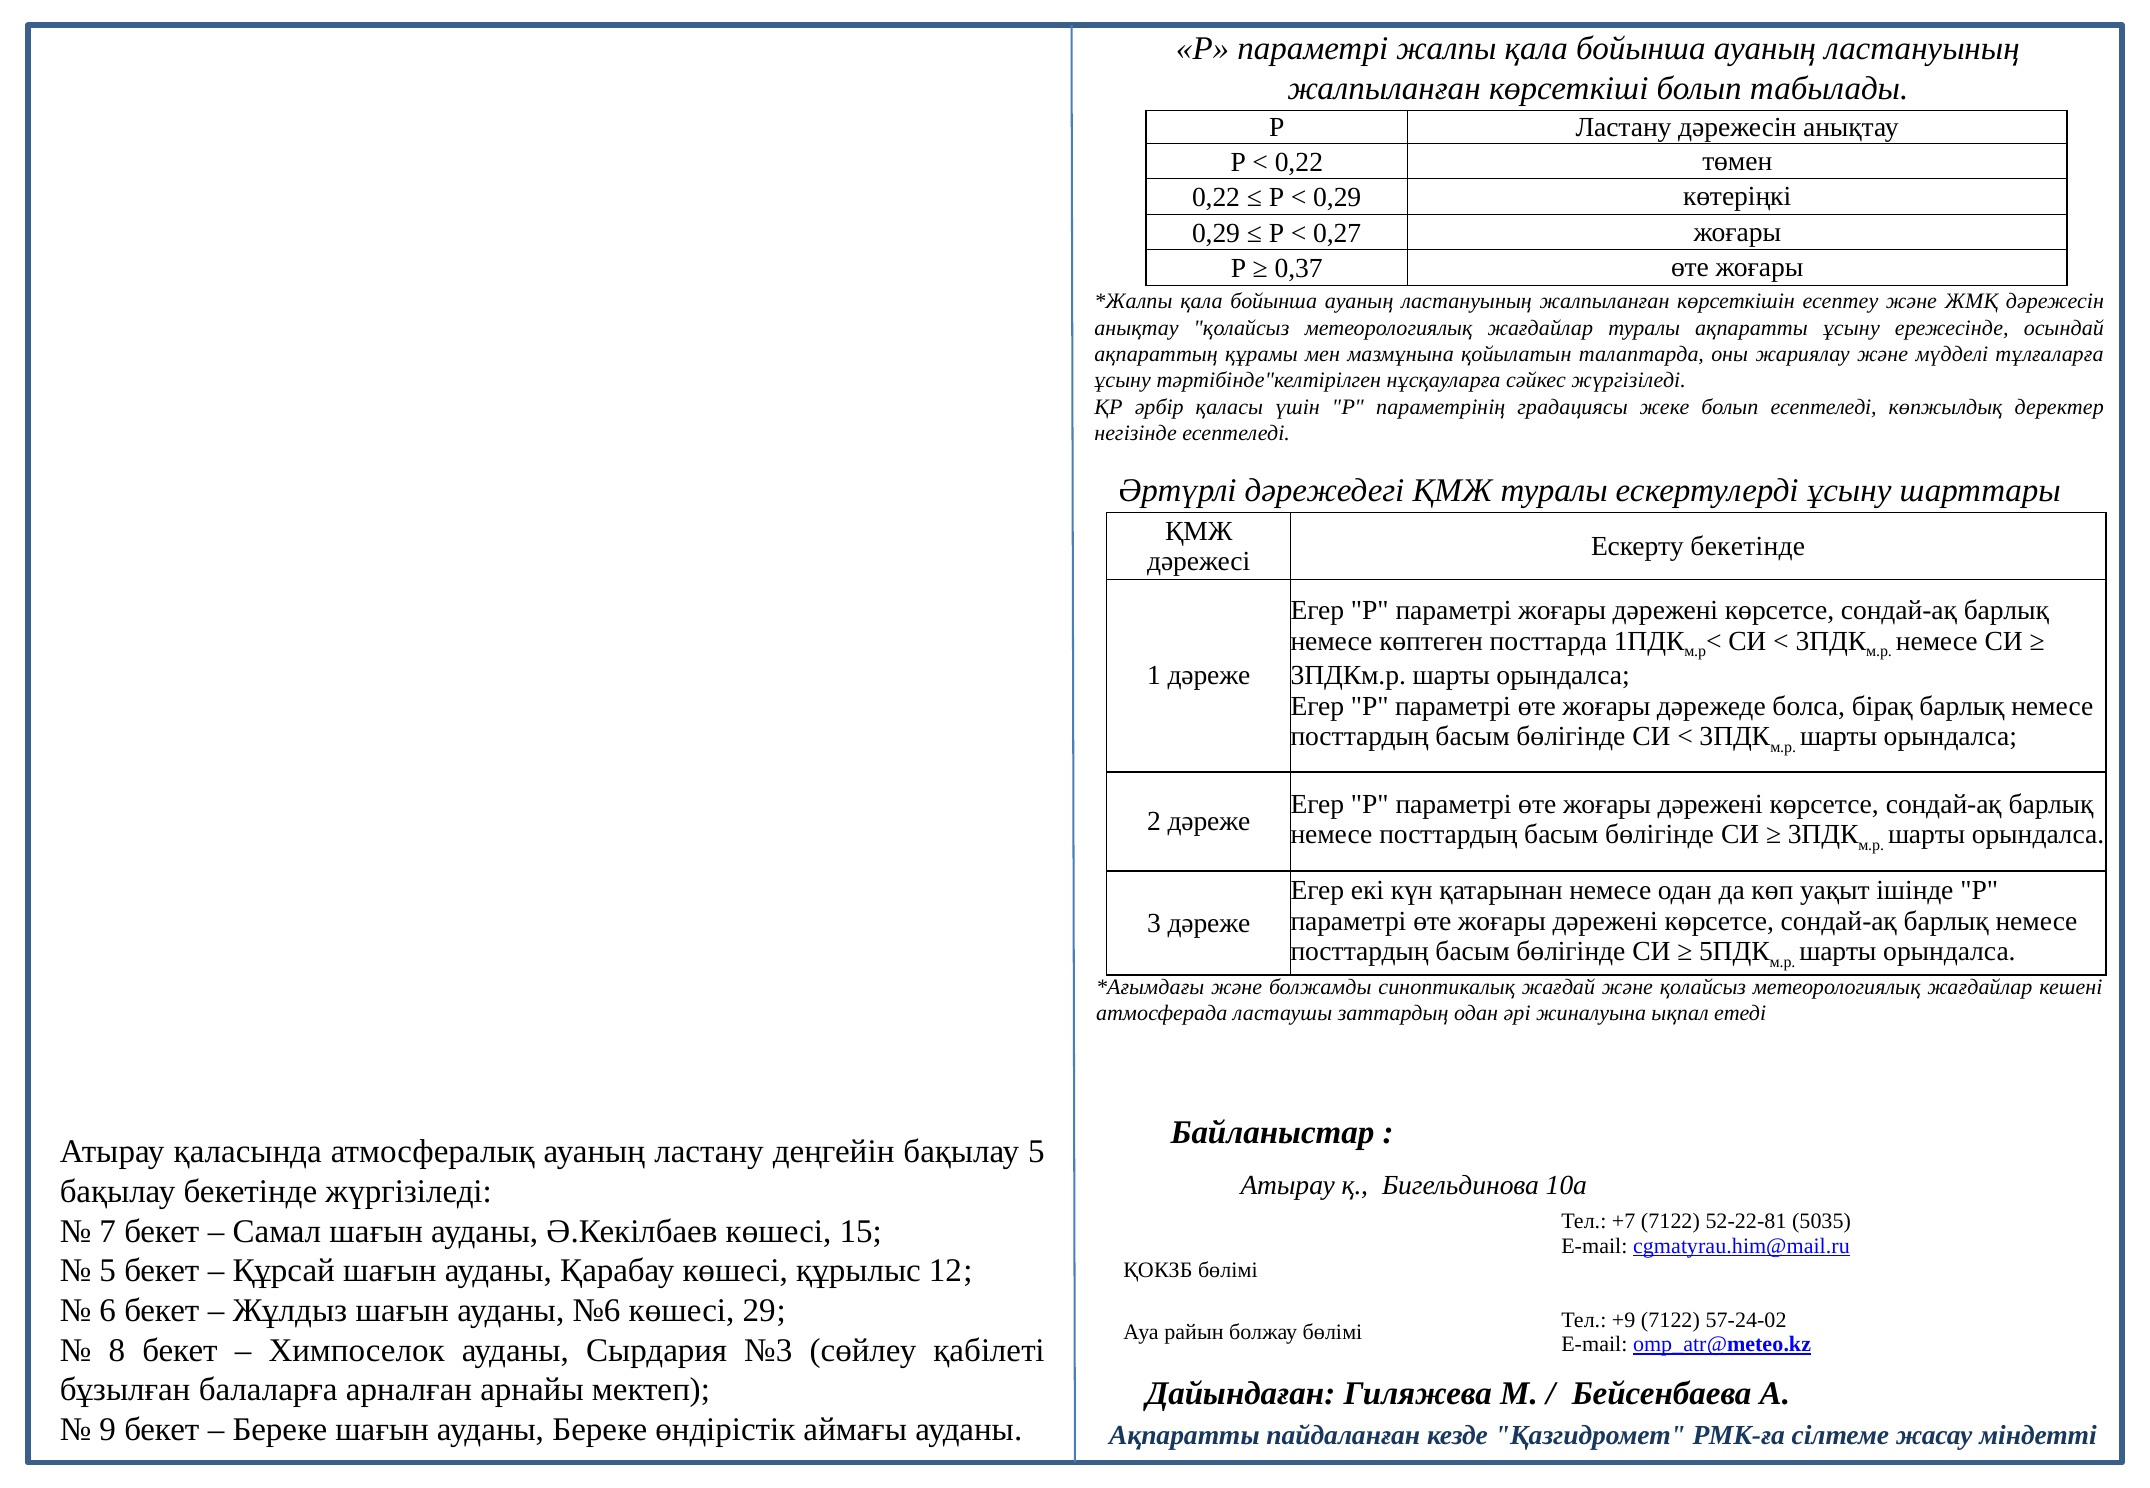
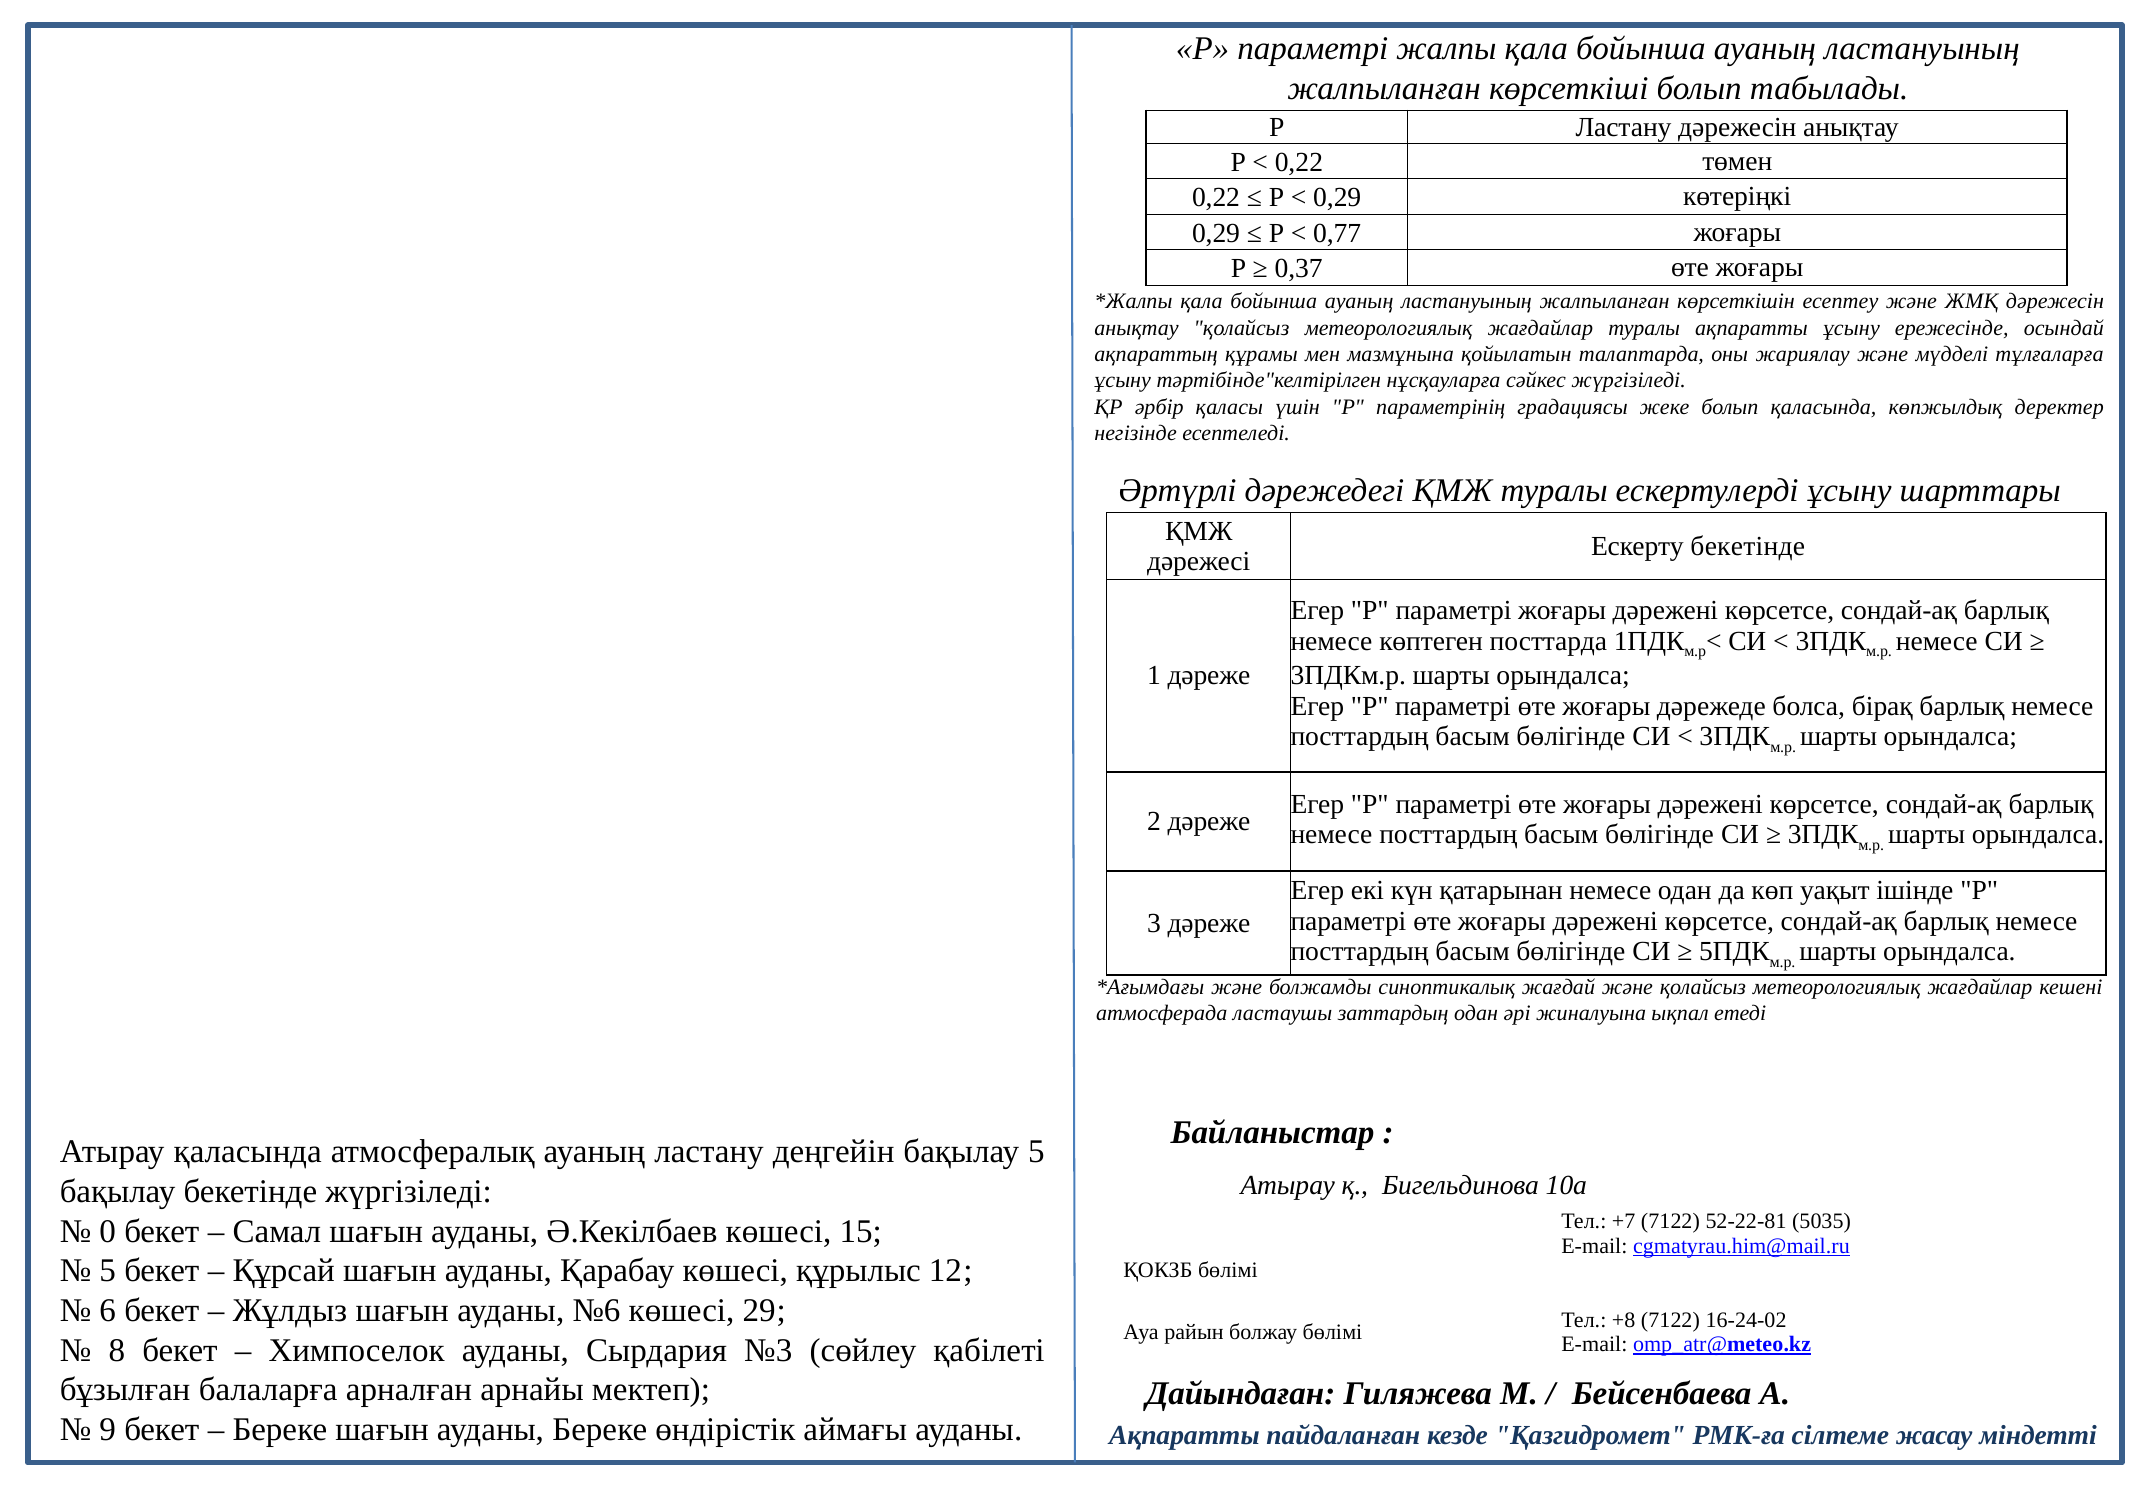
0,27: 0,27 -> 0,77 (1337, 233)
болып есептеледі: есептеледі -> қаласында (1823, 407)
7: 7 -> 0 (108, 1232)
+9: +9 -> +8 (1624, 1320)
57-24-02: 57-24-02 -> 16-24-02 (1746, 1320)
